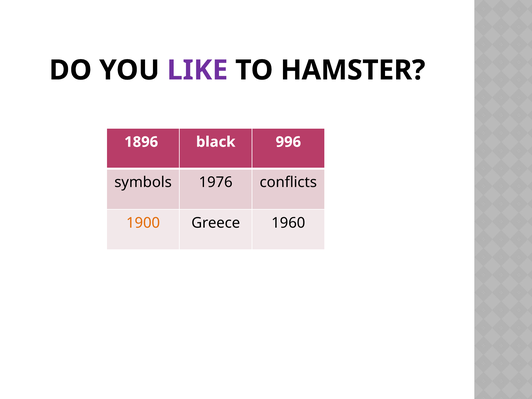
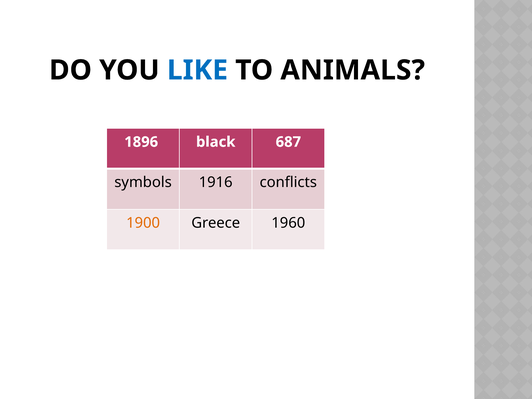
LIKE colour: purple -> blue (197, 70)
HAMSTER: HAMSTER -> ANIMALS (353, 70)
996: 996 -> 687 (288, 142)
1976: 1976 -> 1916 (216, 182)
